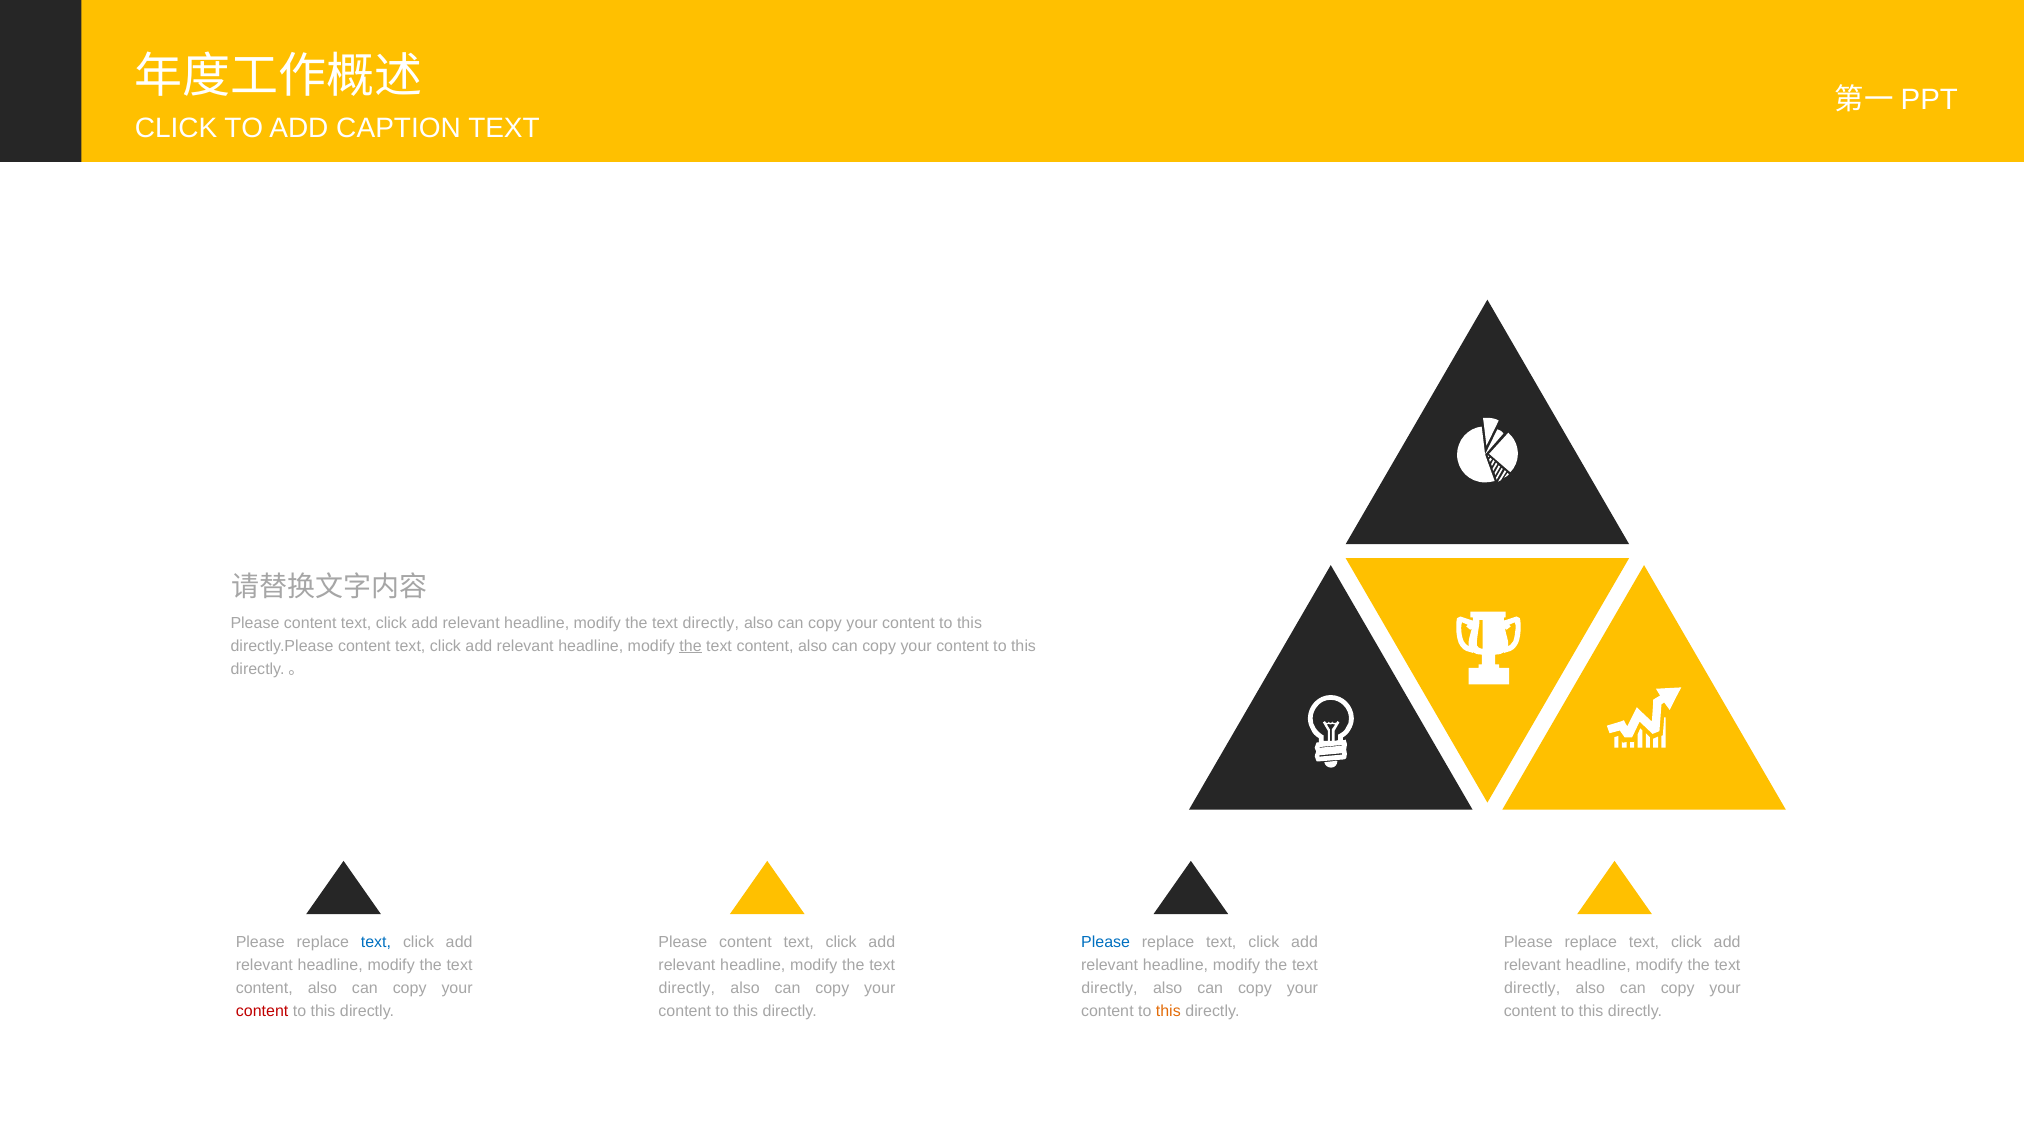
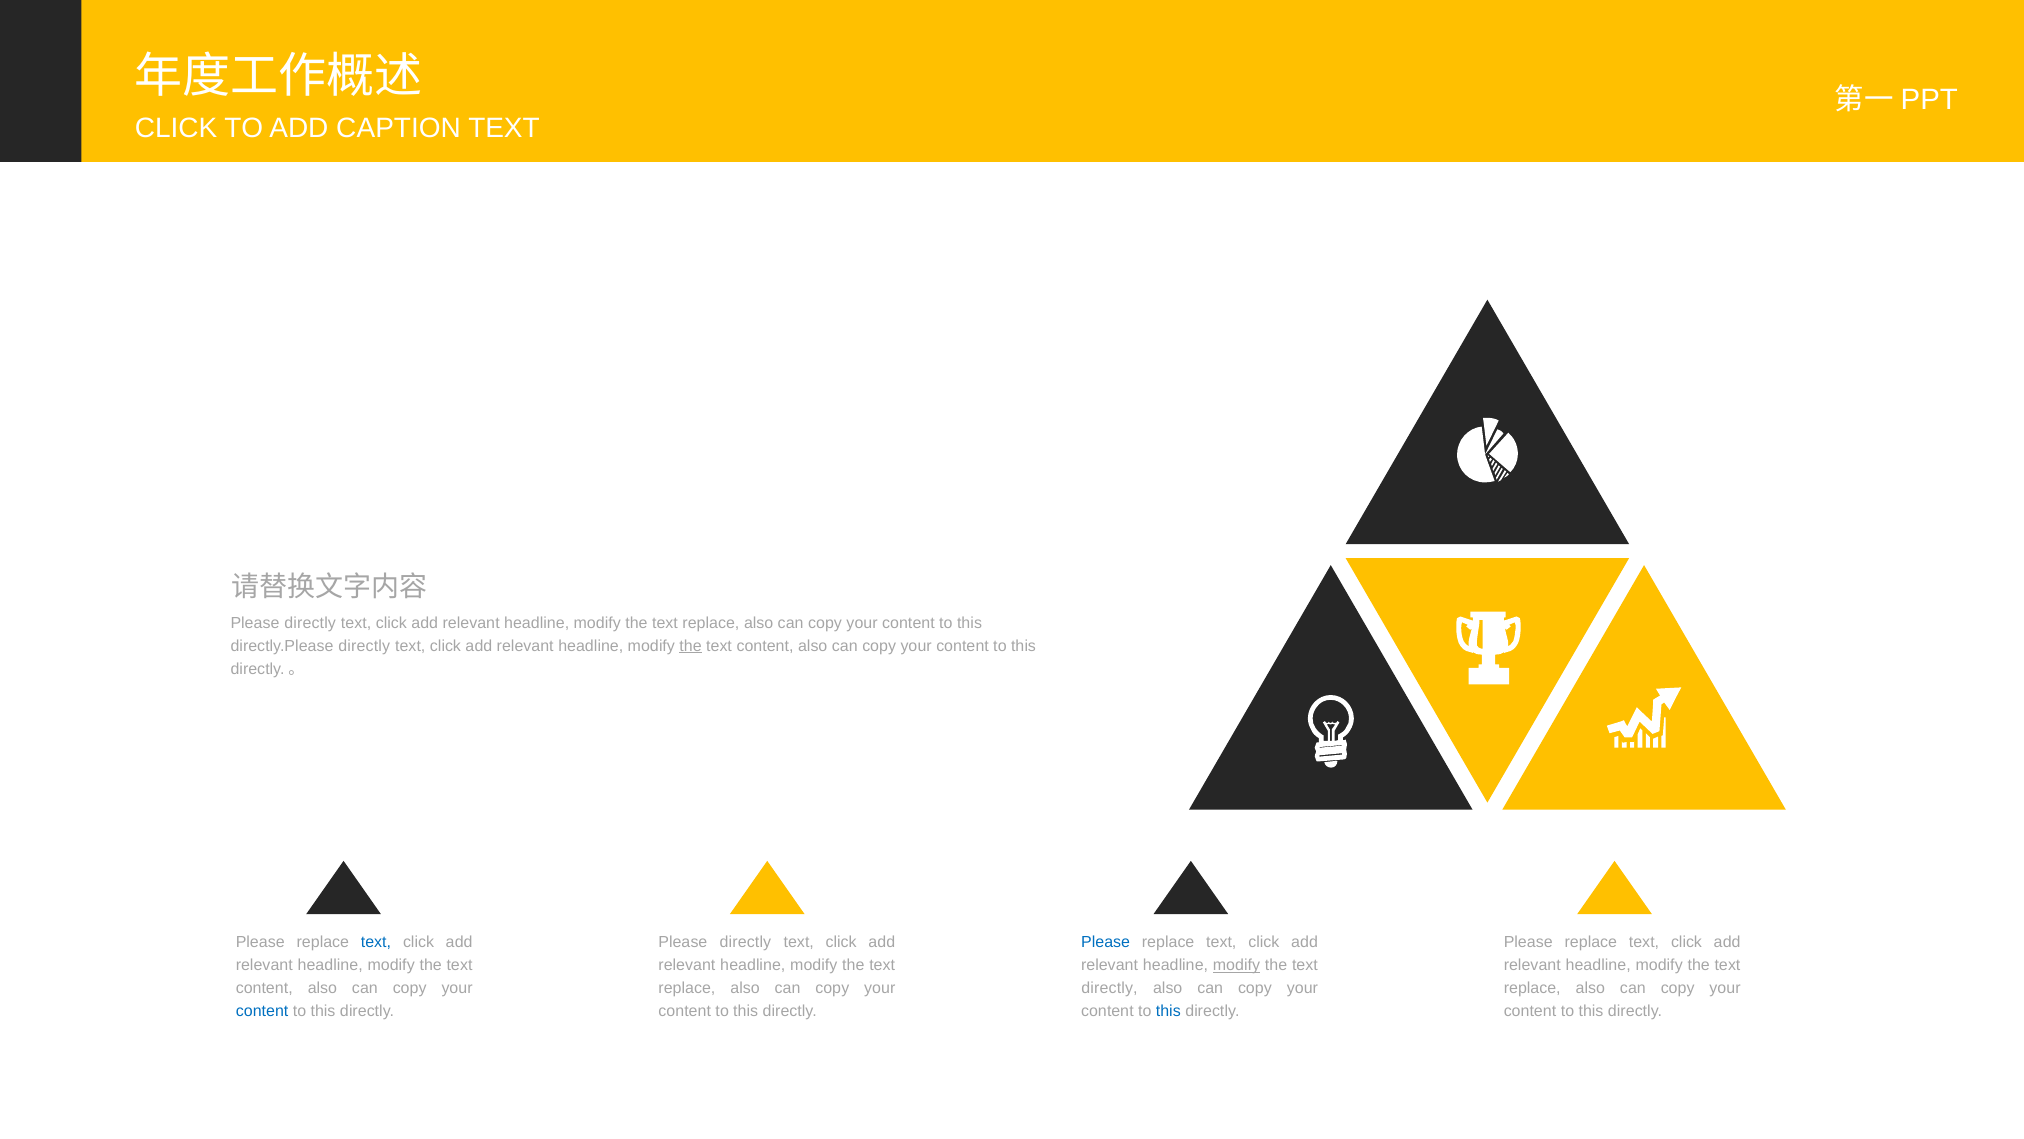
content: content -> directly (310, 623)
directly: directly -> replace (711, 623)
directly.Please content: content -> directly (364, 646)
content: content -> directly (745, 942)
modify underline: none -> present (1236, 965)
directly: directly -> replace (687, 988)
directly: directly -> replace (1532, 988)
content colour: red -> blue (262, 1011)
this colour: orange -> blue (1168, 1011)
